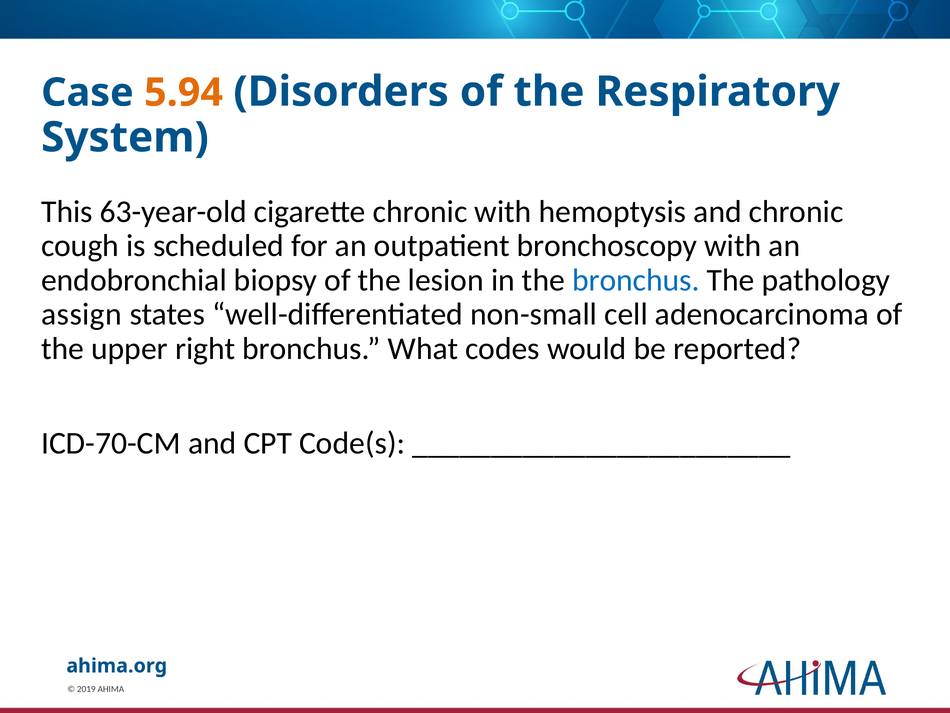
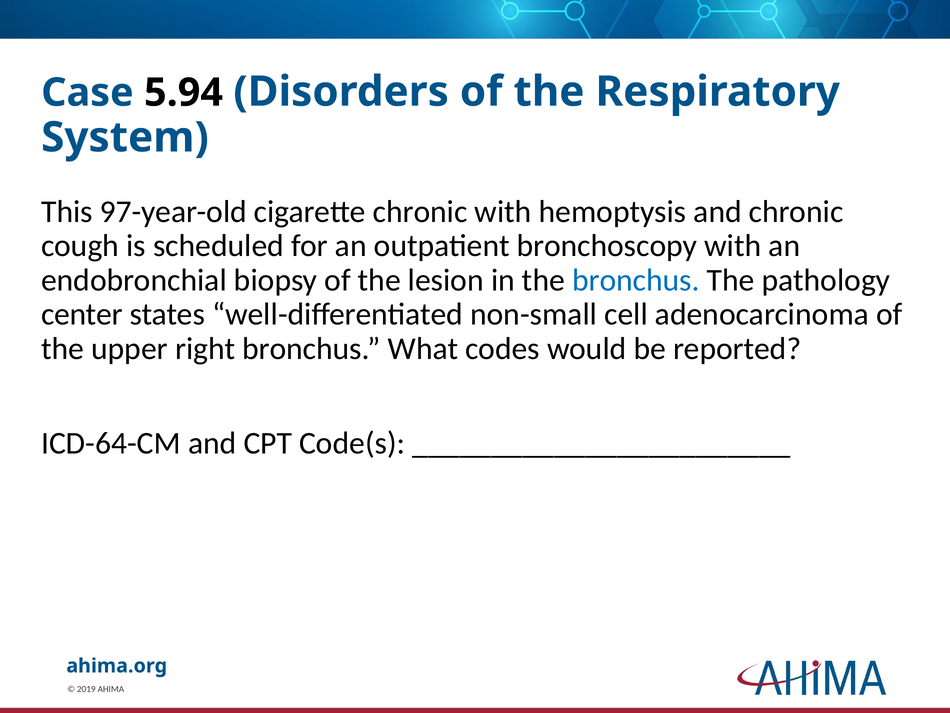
5.94 colour: orange -> black (184, 93)
63-year-old: 63-year-old -> 97-year-old (173, 212)
assign: assign -> center (82, 314)
ICD-70-CM: ICD-70-CM -> ICD-64-CM (111, 443)
